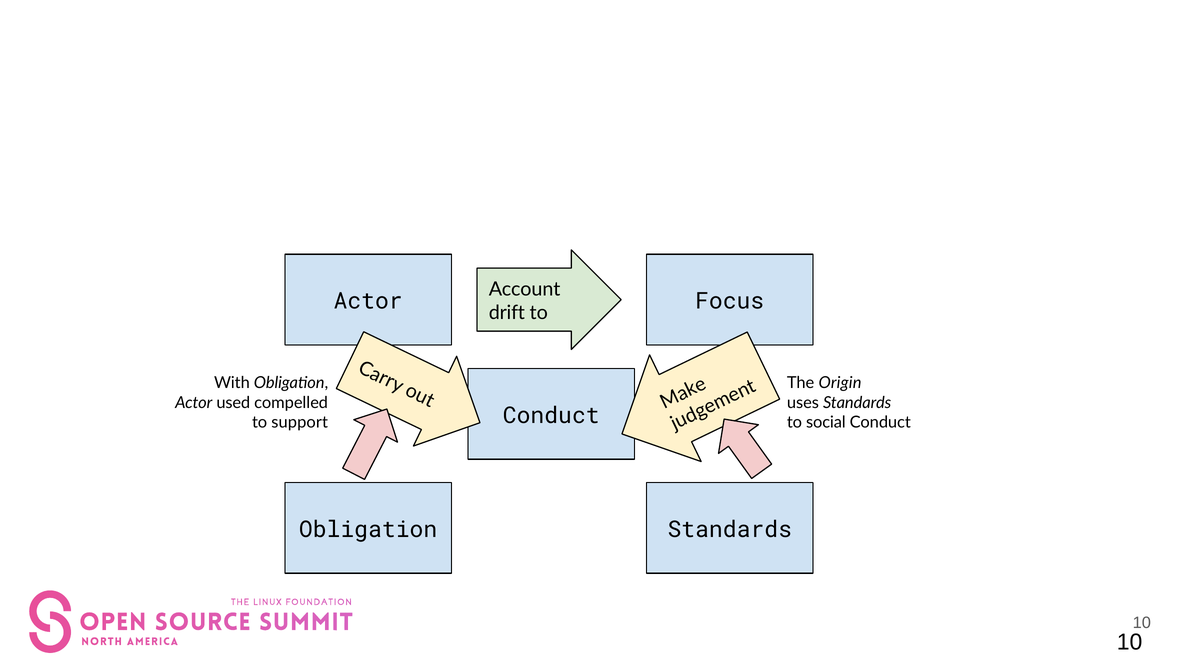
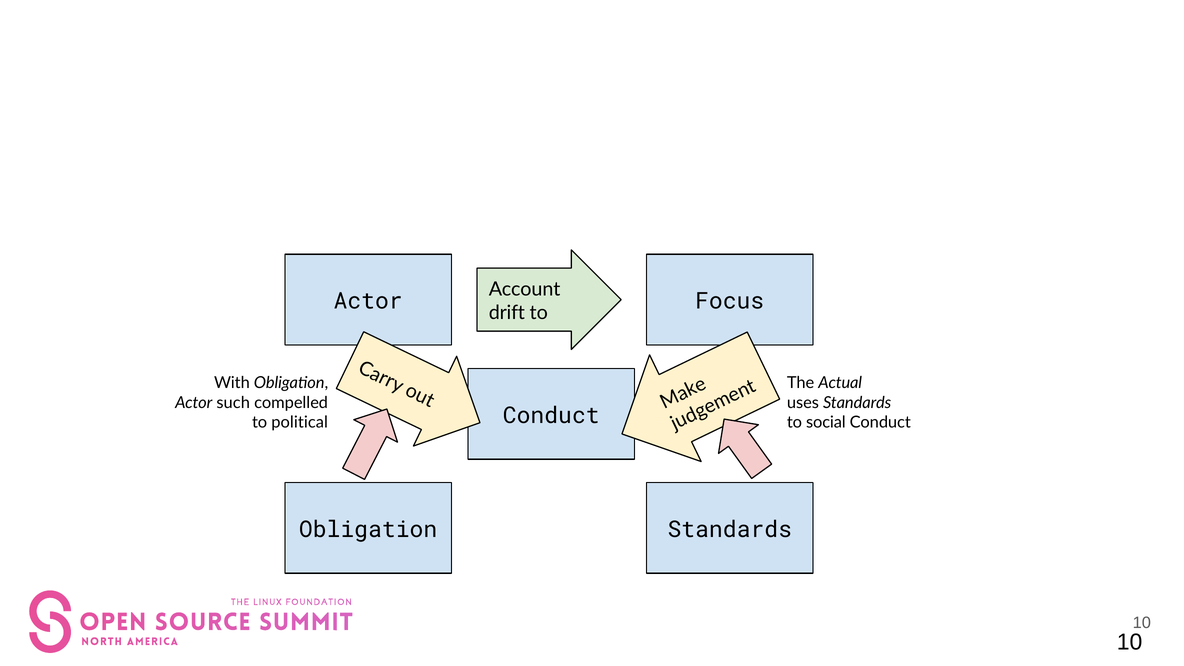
Origin: Origin -> Actual (840, 383)
used: used -> such (233, 403)
support: support -> political (300, 422)
